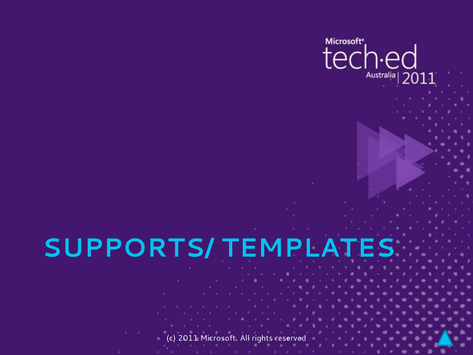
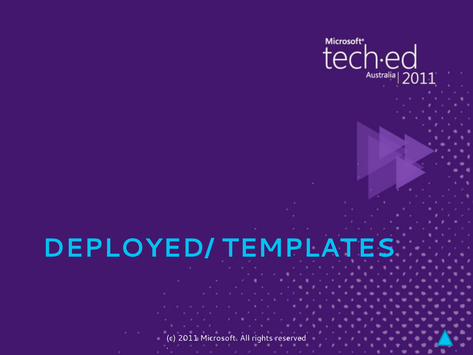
SUPPORTS/: SUPPORTS/ -> DEPLOYED/ (128, 248)
